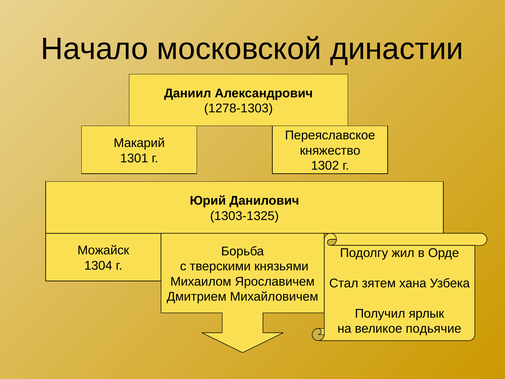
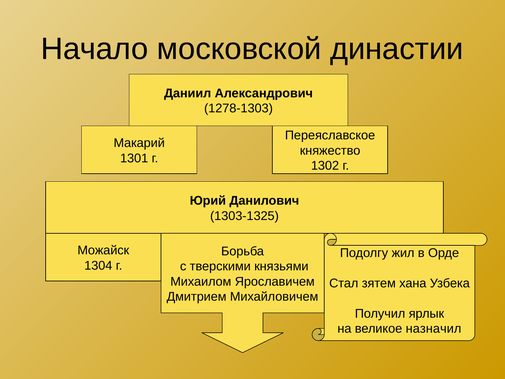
подьячие: подьячие -> назначил (434, 329)
